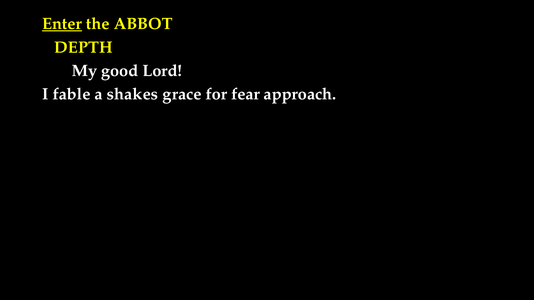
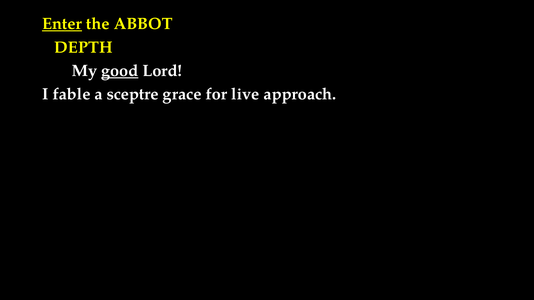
good underline: none -> present (120, 71)
shakes: shakes -> sceptre (133, 94)
fear: fear -> live (245, 94)
